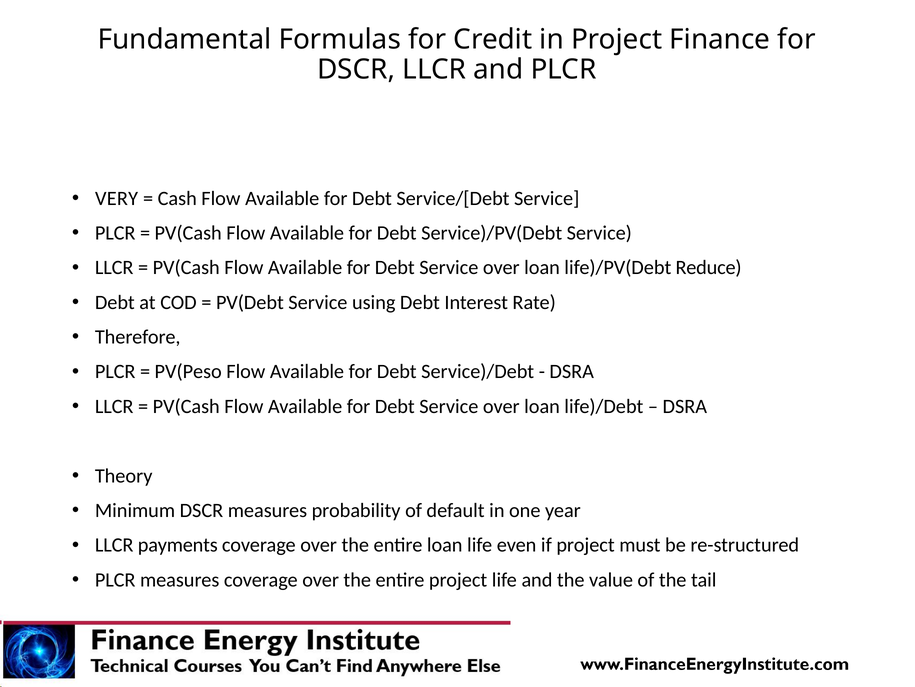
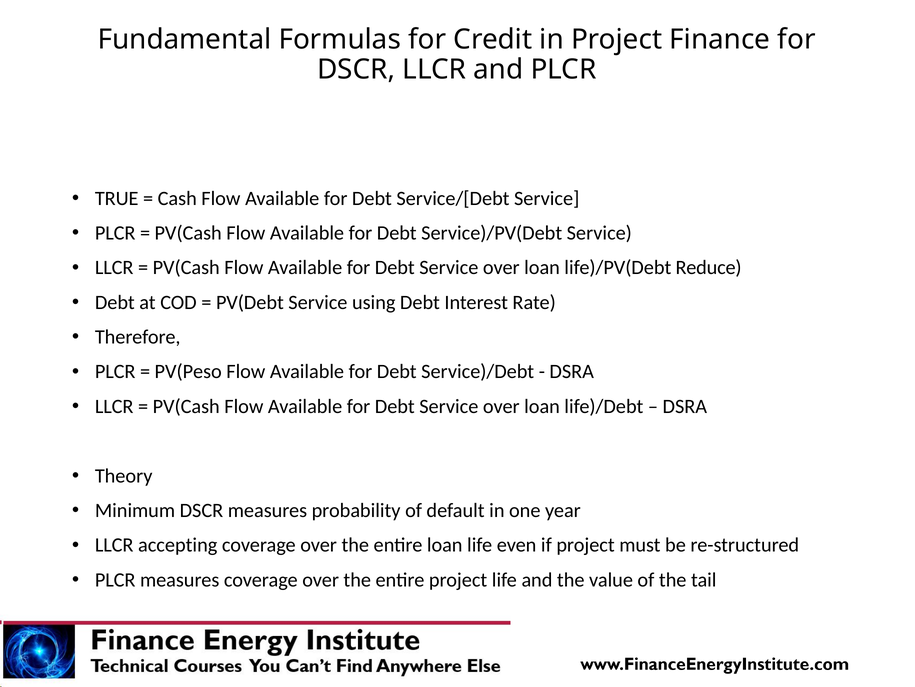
VERY: VERY -> TRUE (117, 198)
payments: payments -> accepting (178, 545)
